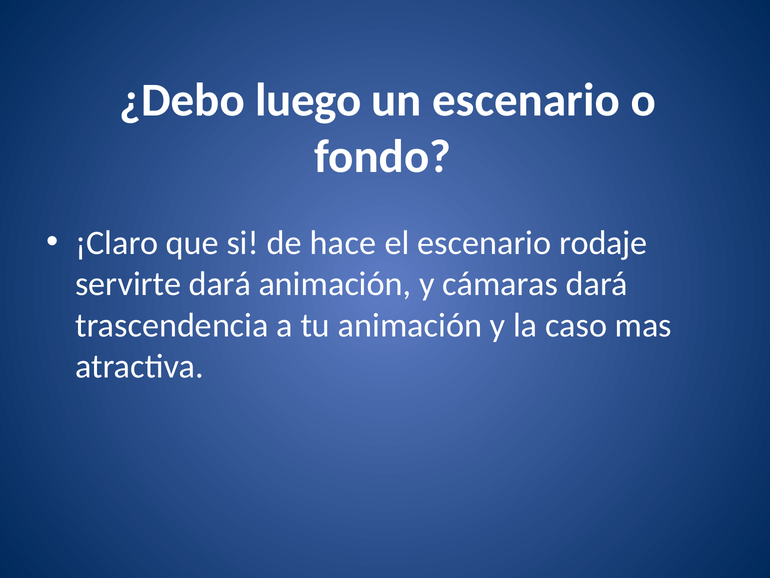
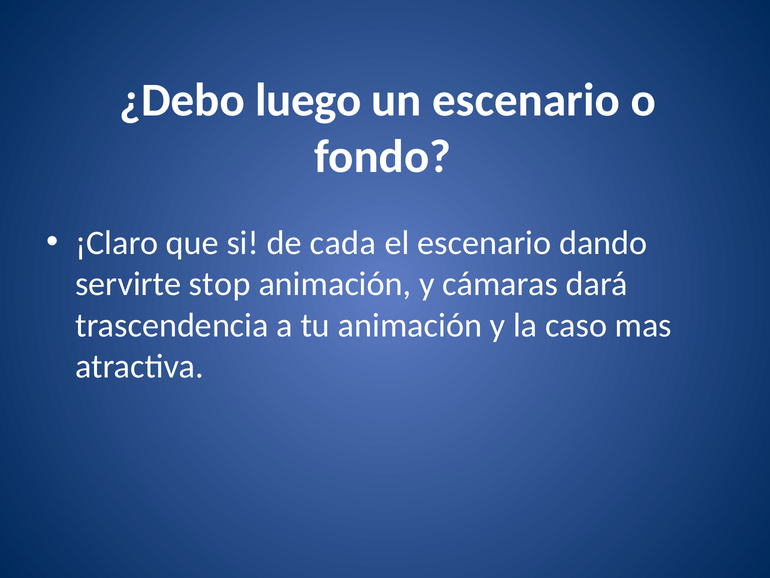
hace: hace -> cada (343, 243)
rodaje: rodaje -> dando (603, 243)
servirte dará: dará -> stop (220, 284)
